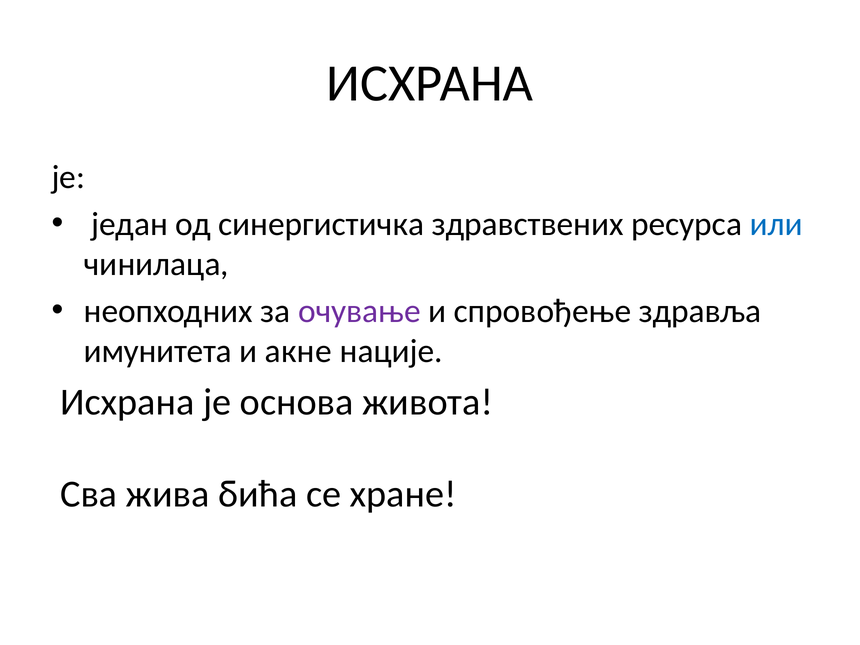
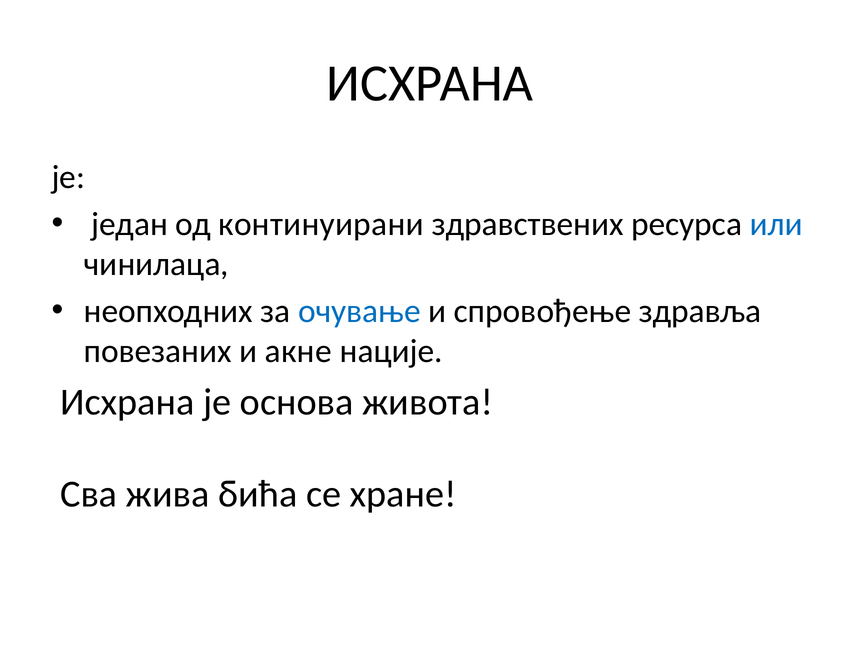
синергистичка: синергистичка -> континуирани (321, 224)
очување colour: purple -> blue (359, 311)
имунитета: имунитета -> повезаних (158, 351)
